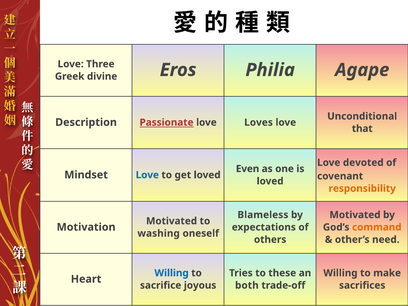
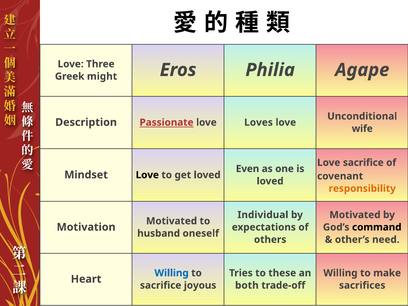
divine: divine -> might (102, 76)
that: that -> wife (362, 129)
Love devoted: devoted -> sacrifice (363, 163)
Love colour: blue -> black (147, 175)
Blameless: Blameless -> Individual (263, 215)
command colour: orange -> black (377, 227)
washing: washing -> husband (159, 233)
